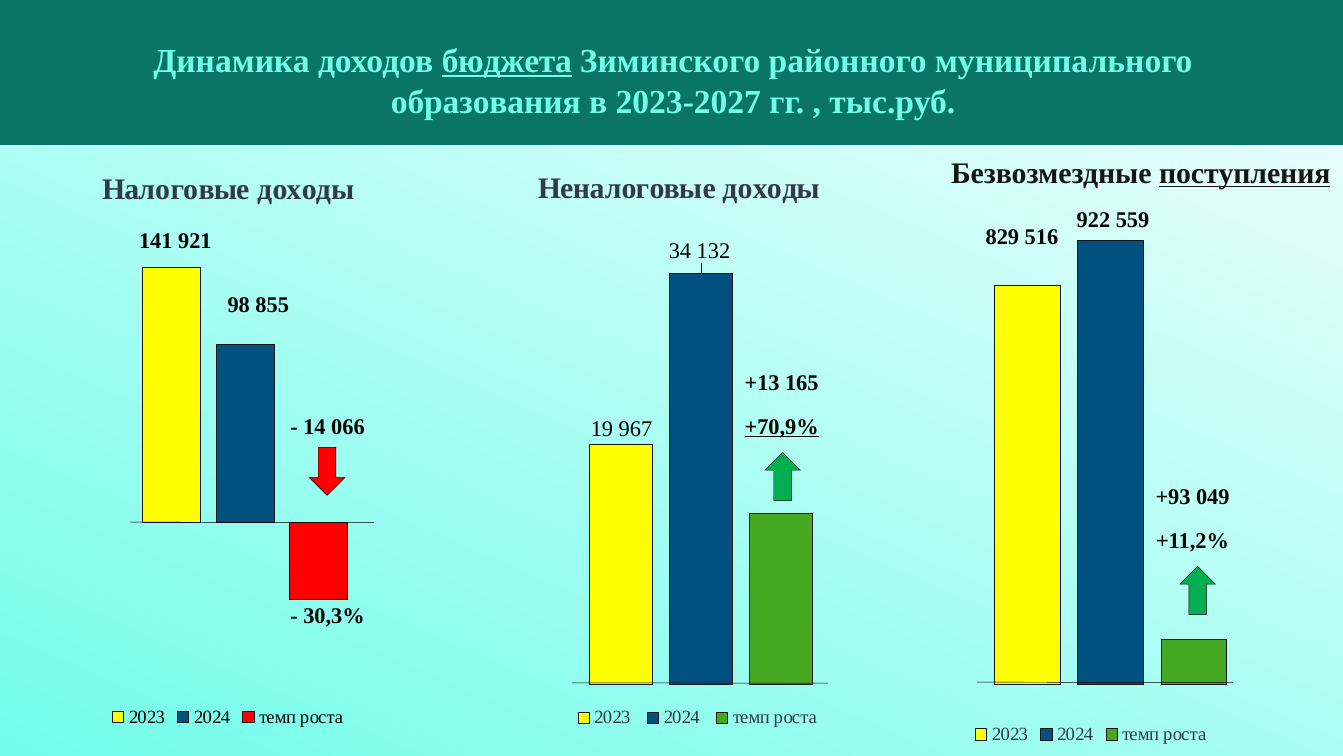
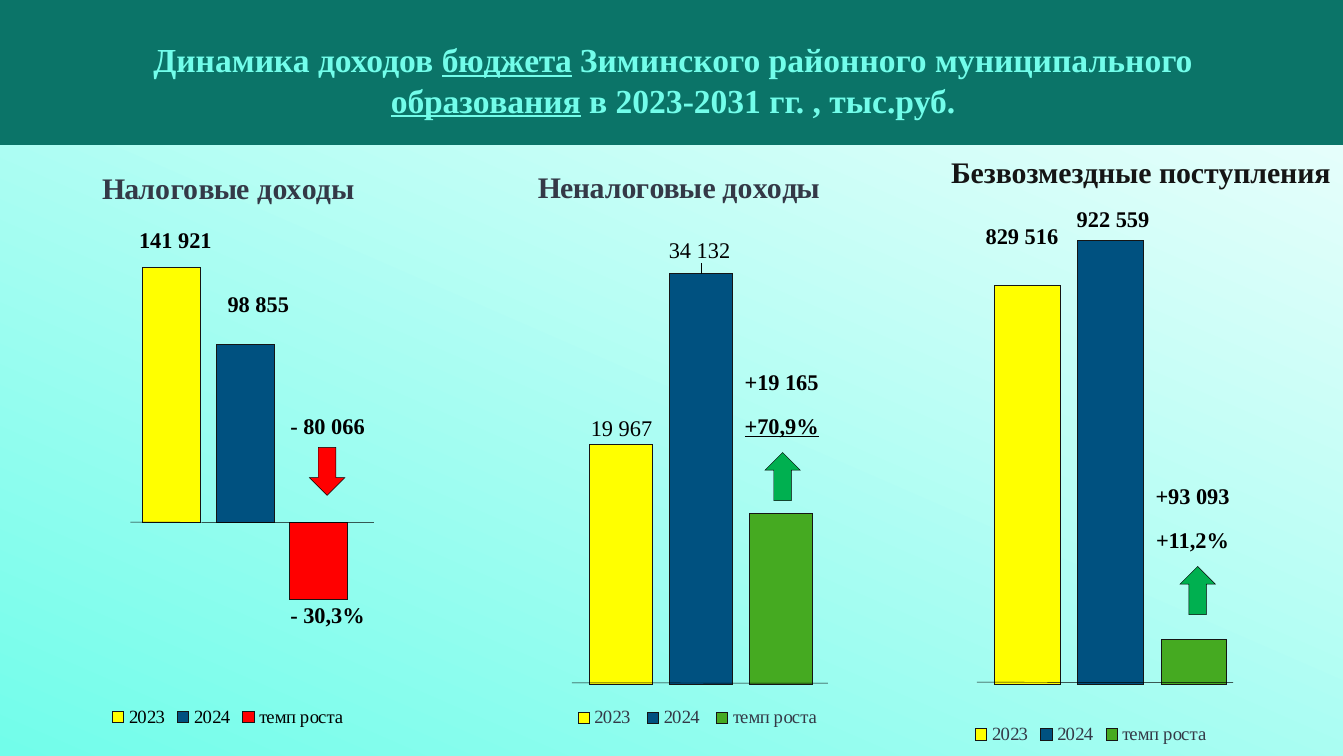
образования underline: none -> present (486, 102)
2023-2027: 2023-2027 -> 2023-2031 (688, 102)
поступления underline: present -> none (1245, 174)
+13: +13 -> +19 (762, 382)
14: 14 -> 80 (314, 426)
049: 049 -> 093 (1213, 497)
